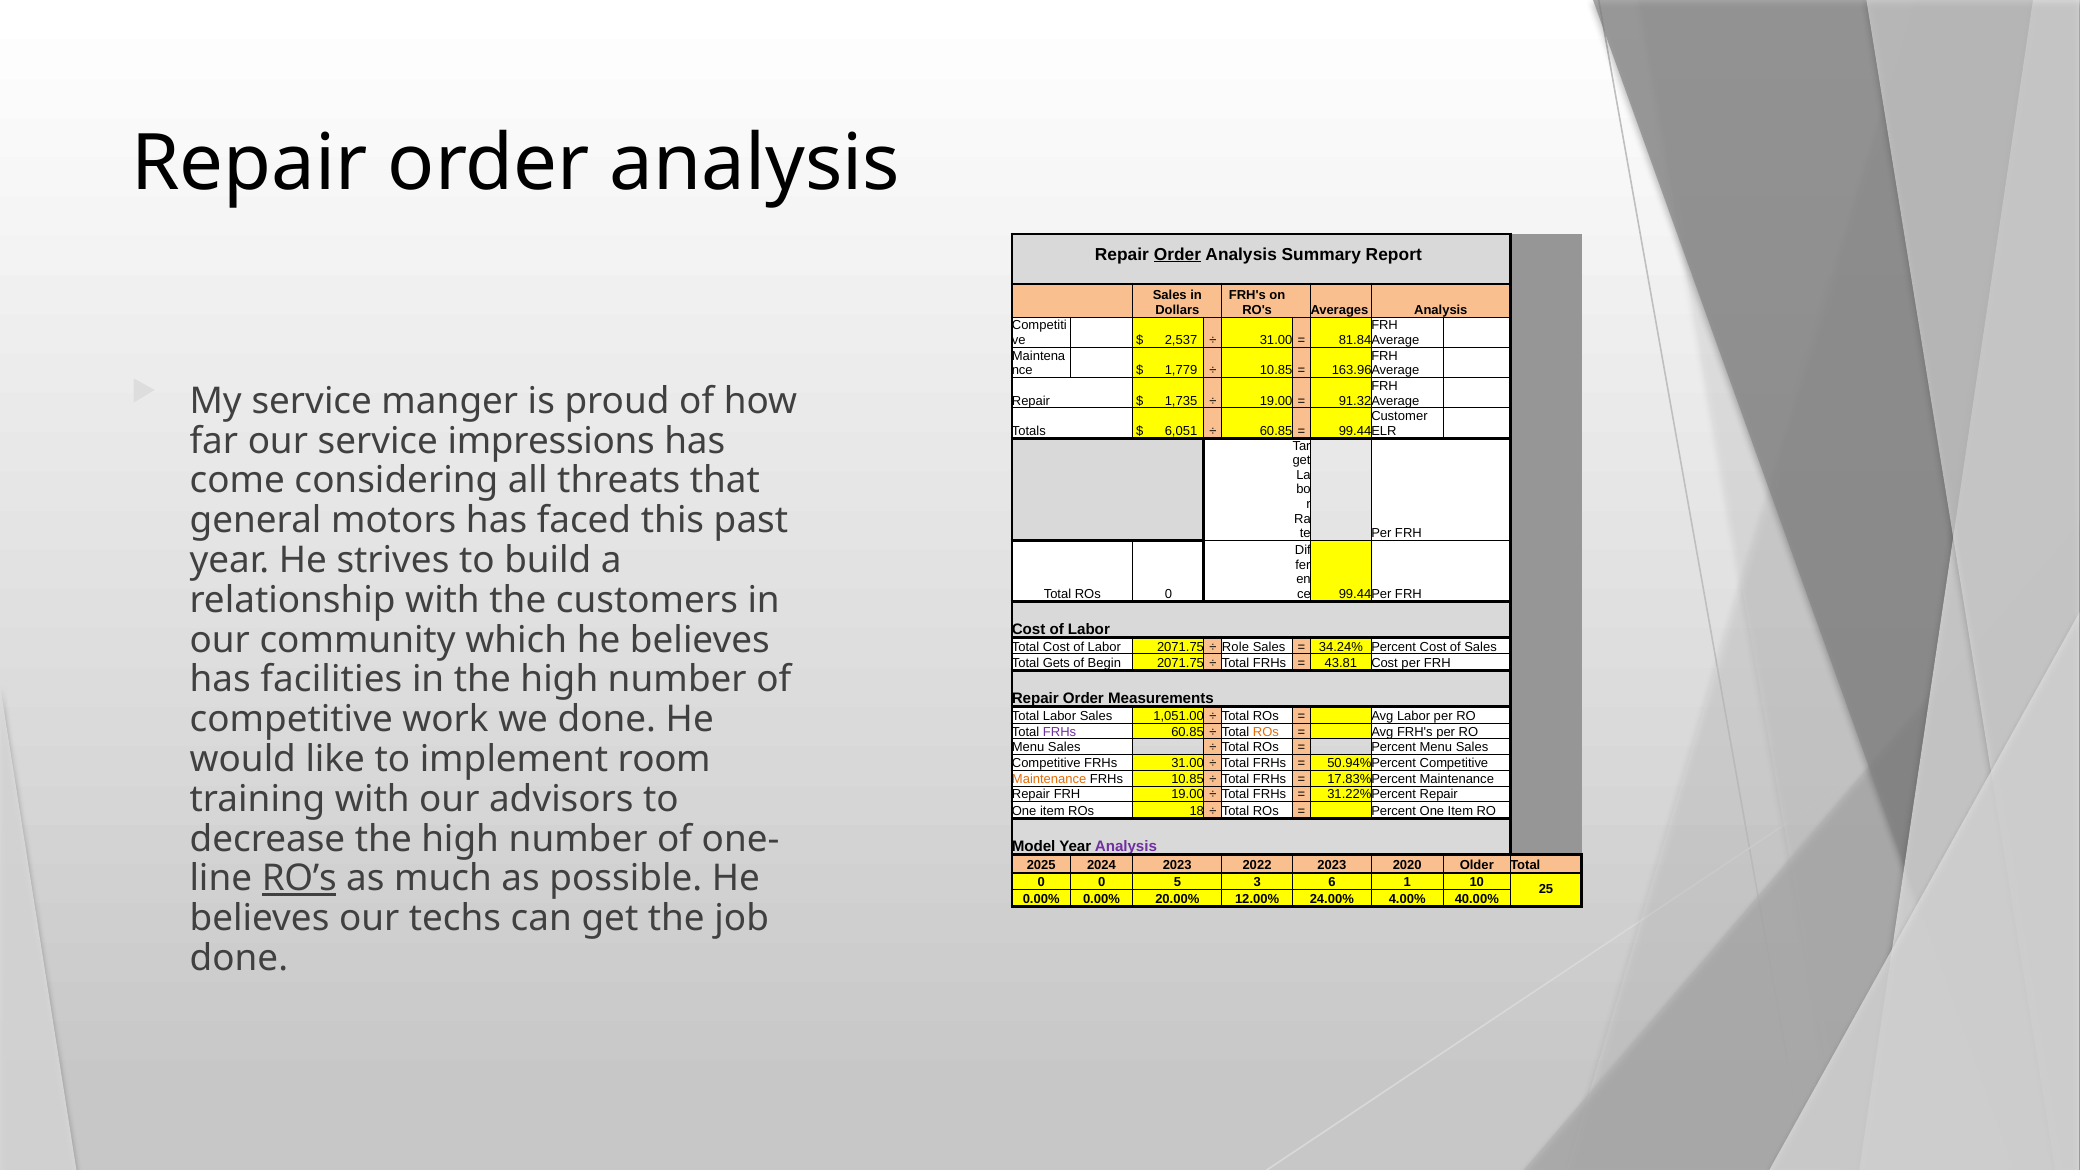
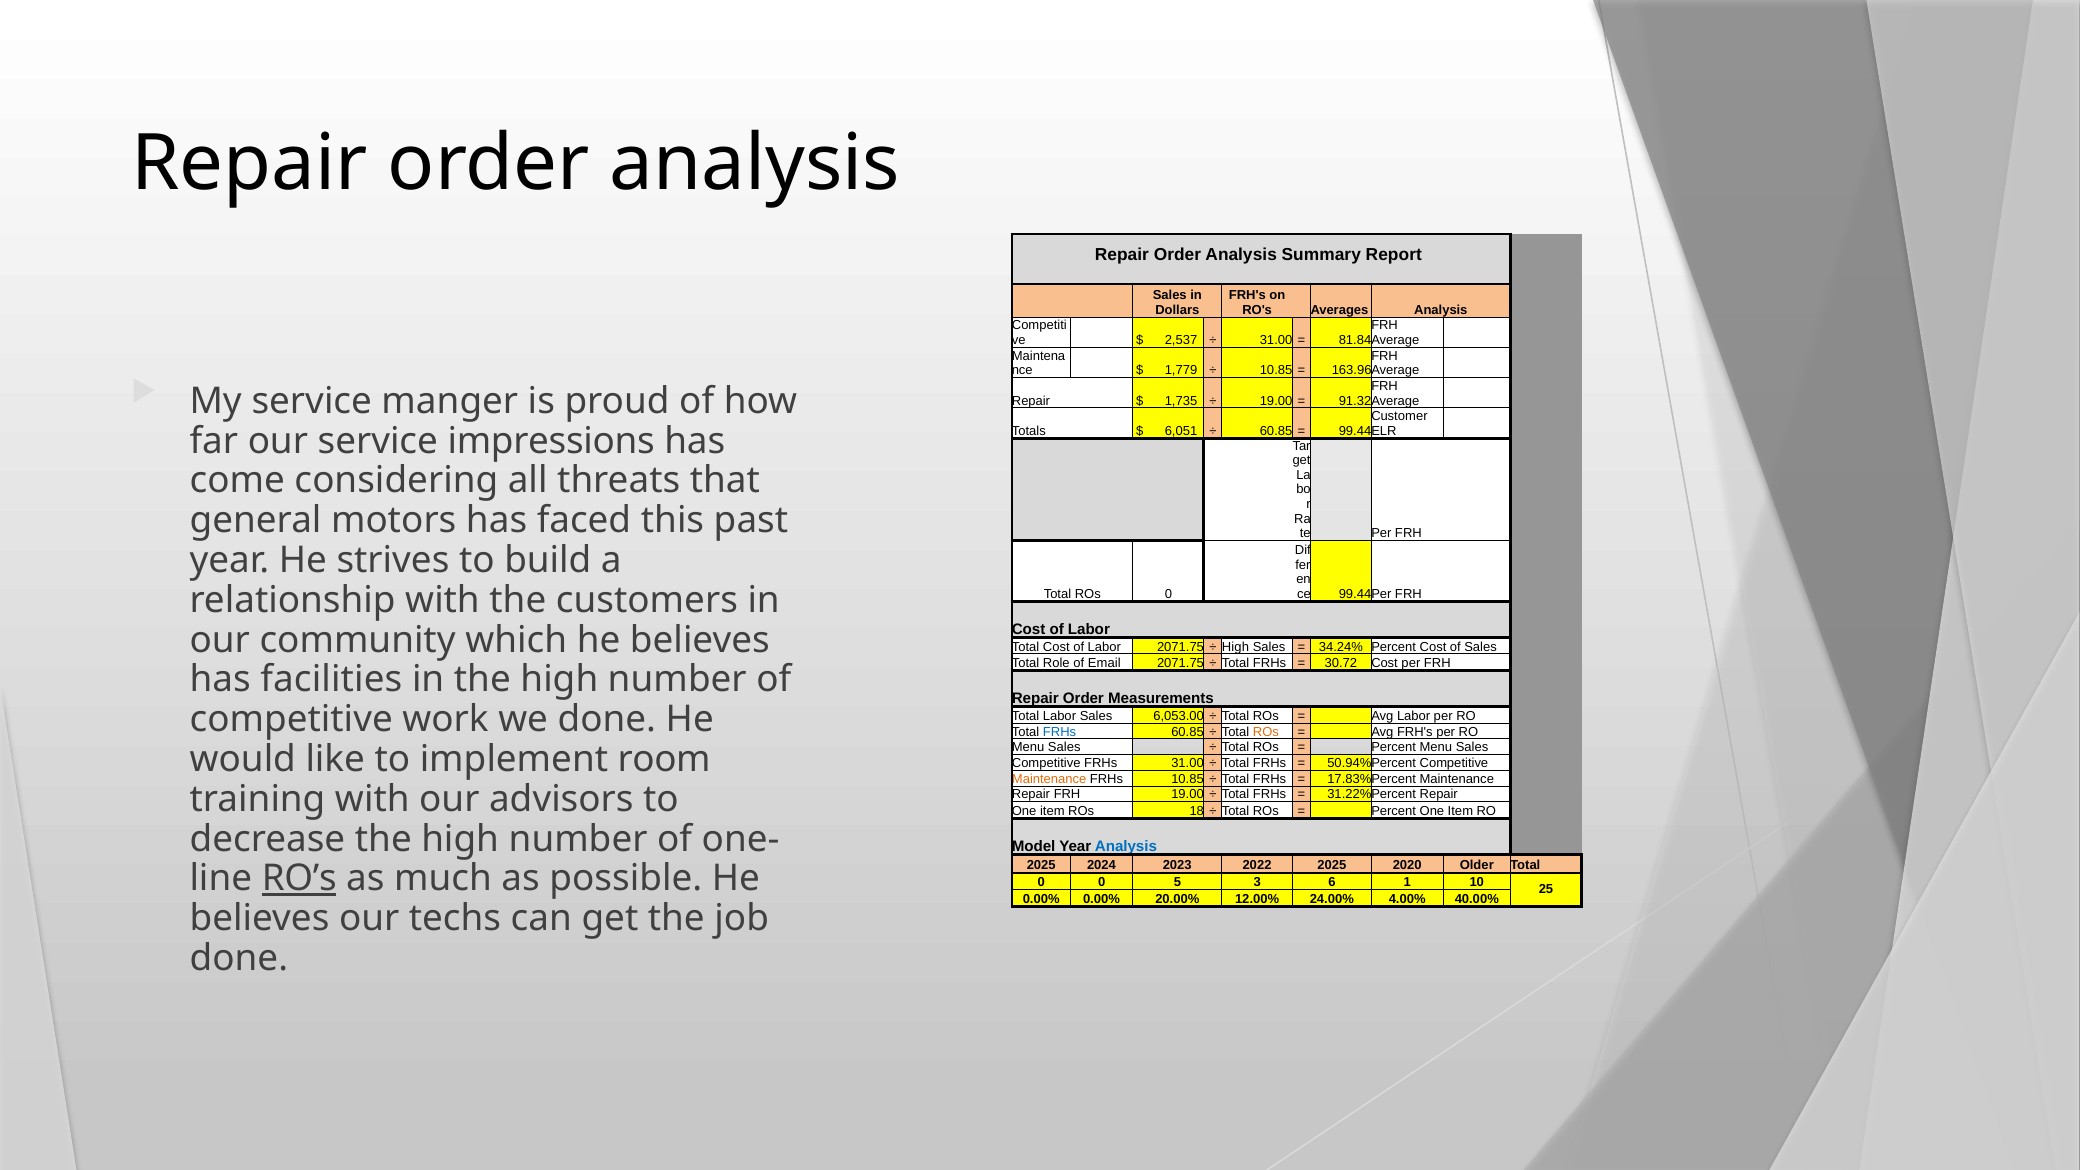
Order underline: present -> none (1177, 255)
Role: Role -> High (1235, 647)
Gets: Gets -> Role (1056, 663)
Begin: Begin -> Email (1104, 663)
43.81: 43.81 -> 30.72 (1341, 663)
1,051.00: 1,051.00 -> 6,053.00 (1179, 716)
FRHs colour: purple -> blue (1060, 732)
Analysis colour: purple -> blue (1126, 846)
2022 2023: 2023 -> 2025 (1332, 865)
